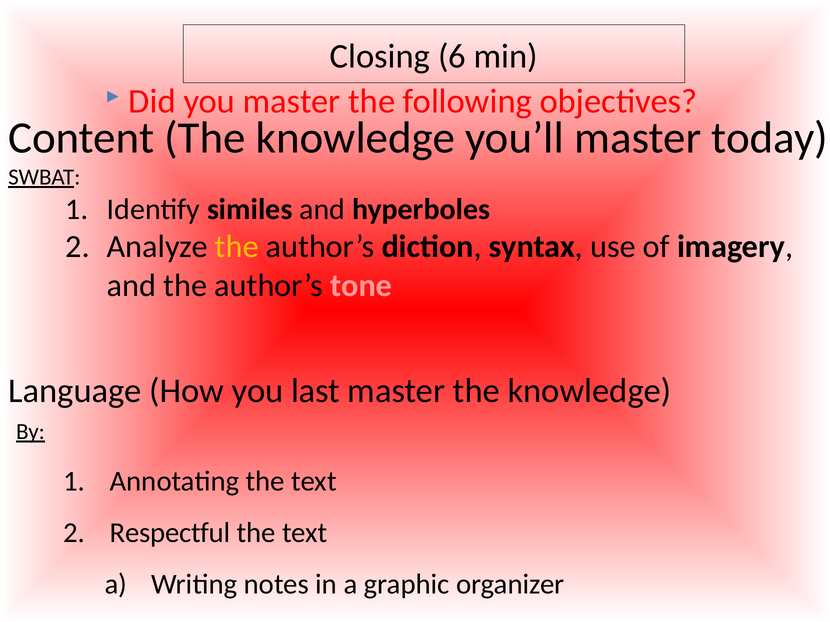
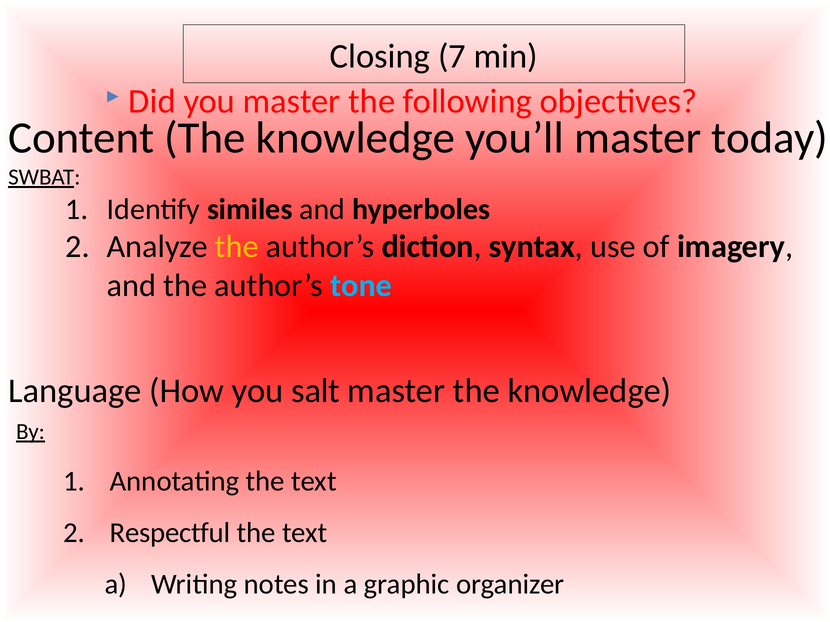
6: 6 -> 7 (452, 56)
tone colour: pink -> light blue (361, 286)
last: last -> salt (316, 391)
